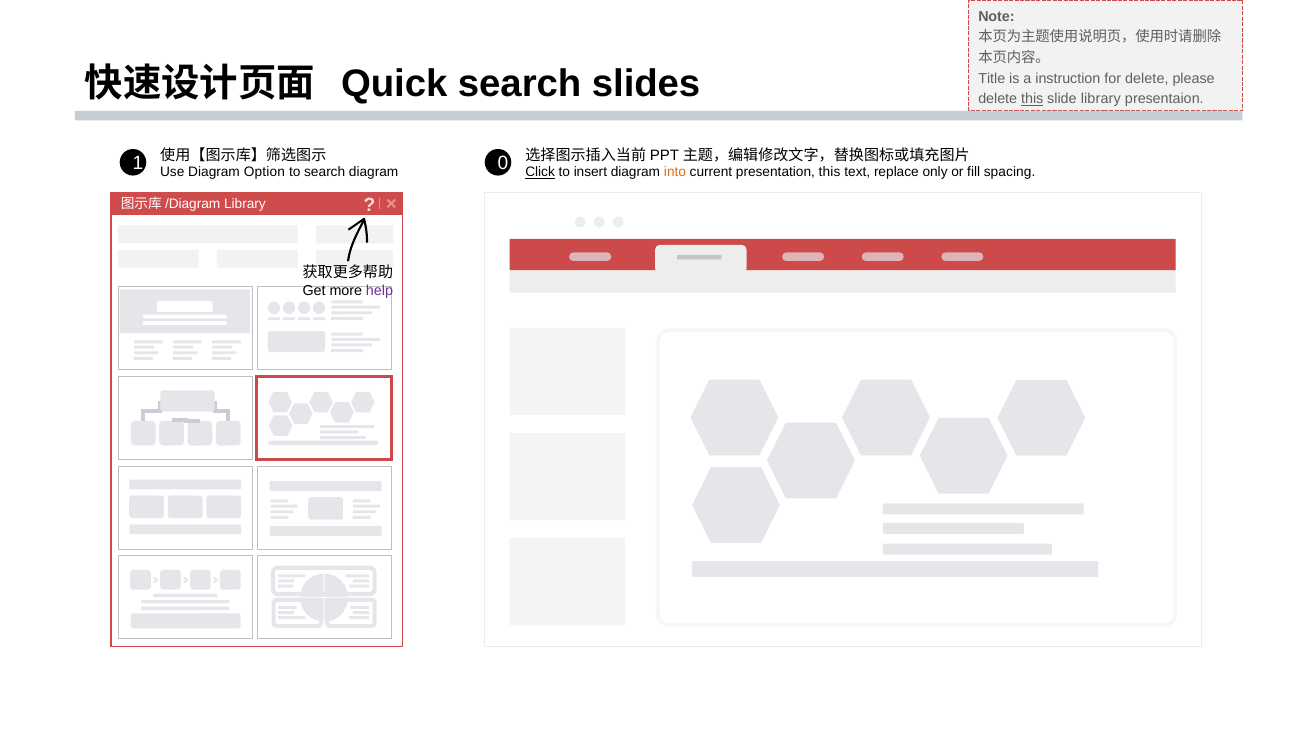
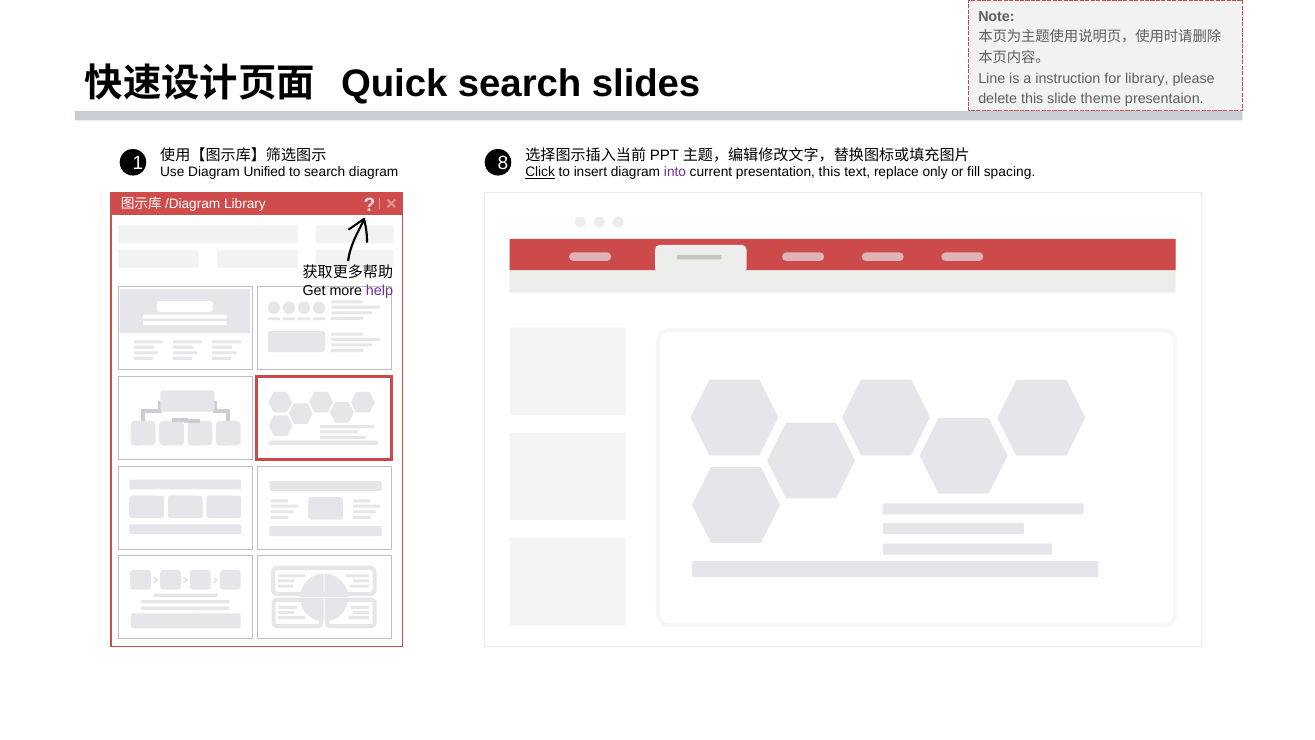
Title: Title -> Line (992, 79)
for delete: delete -> library (1147, 79)
this underline: present -> none (1032, 99)
slide library: library -> theme (1101, 99)
0: 0 -> 8 (503, 164)
Option: Option -> Unified (265, 172)
into colour: orange -> purple (675, 172)
